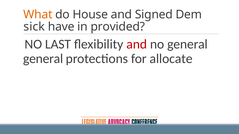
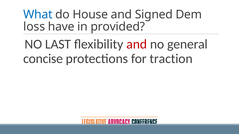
What colour: orange -> blue (38, 15)
sick: sick -> loss (34, 27)
general: general -> concise (43, 59)
allocate: allocate -> traction (171, 59)
